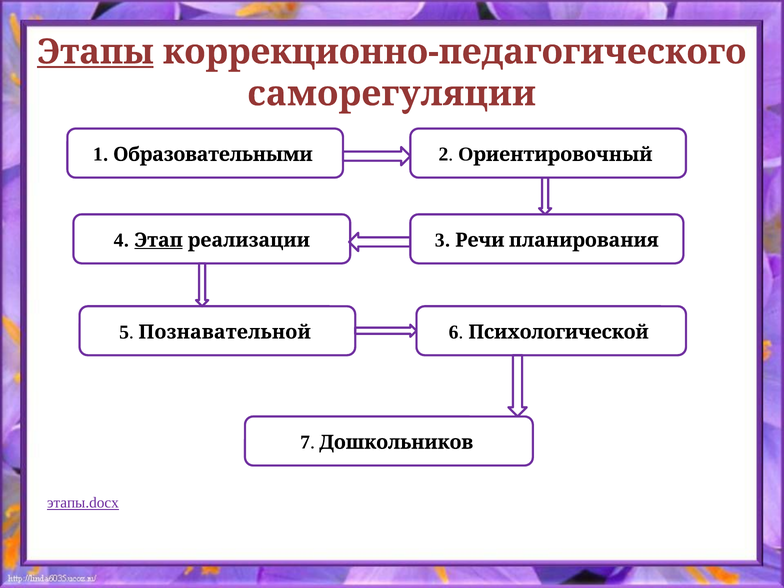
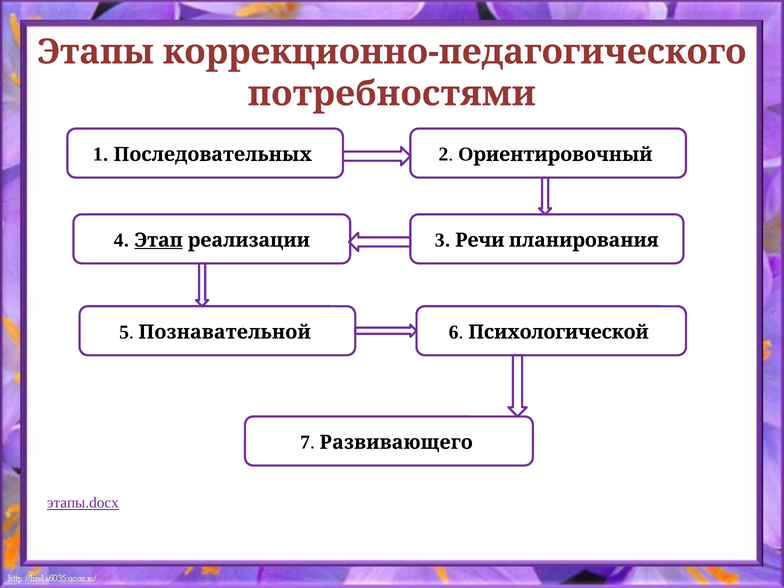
Этапы underline: present -> none (95, 52)
саморегуляции: саморегуляции -> потребностями (392, 94)
Образовательными: Образовательными -> Последовательных (213, 154)
Дошкольников: Дошкольников -> Развивающего (396, 442)
